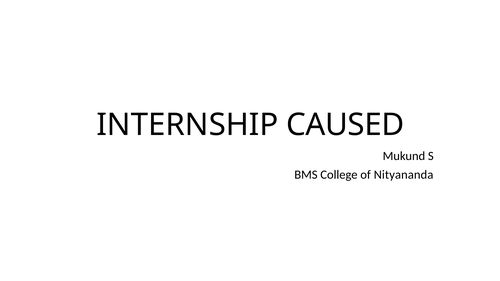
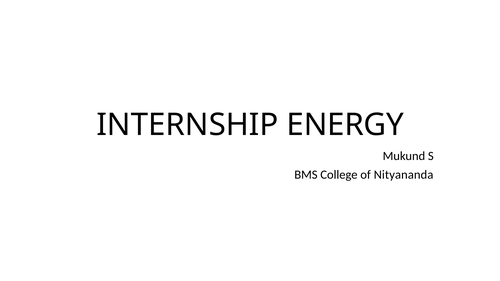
CAUSED: CAUSED -> ENERGY (345, 125)
